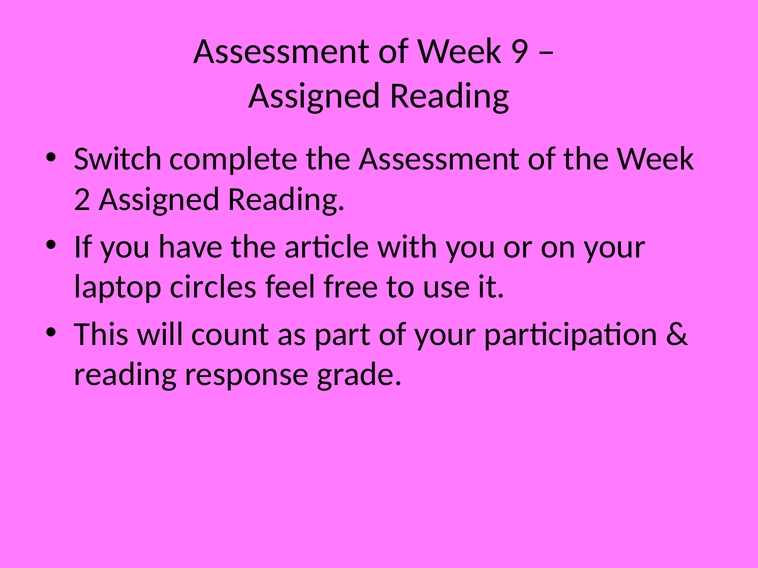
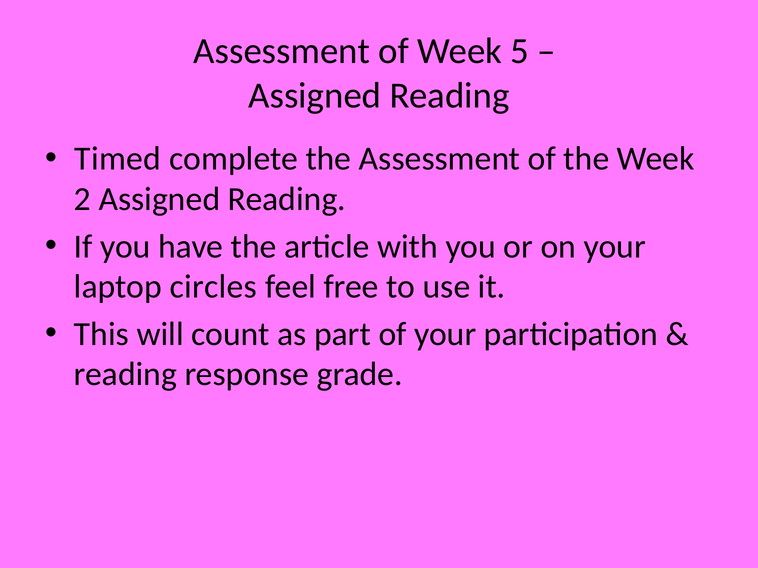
9: 9 -> 5 (520, 51)
Switch: Switch -> Timed (118, 159)
